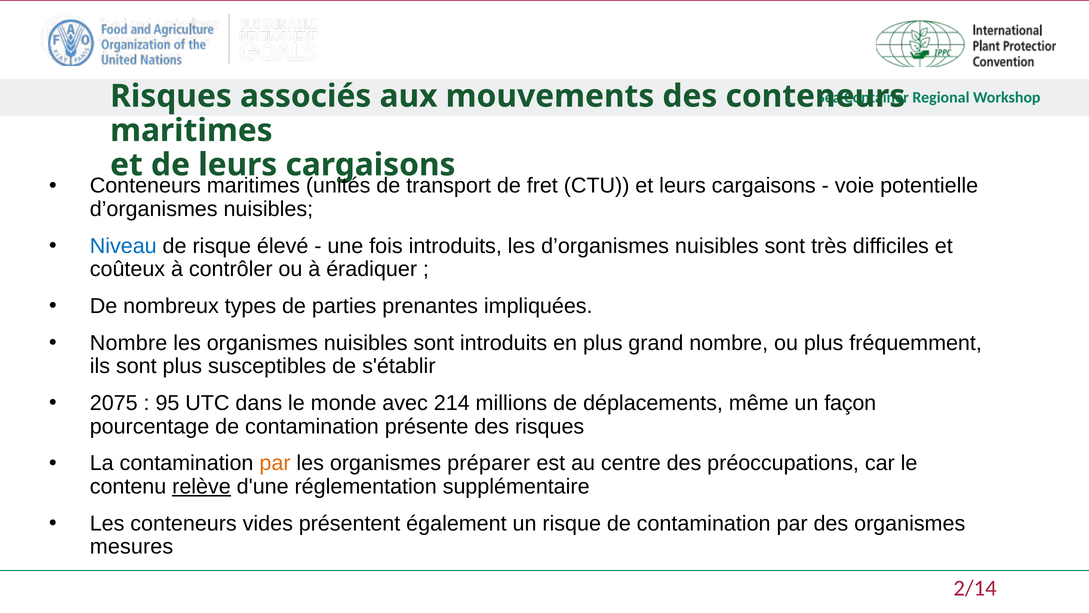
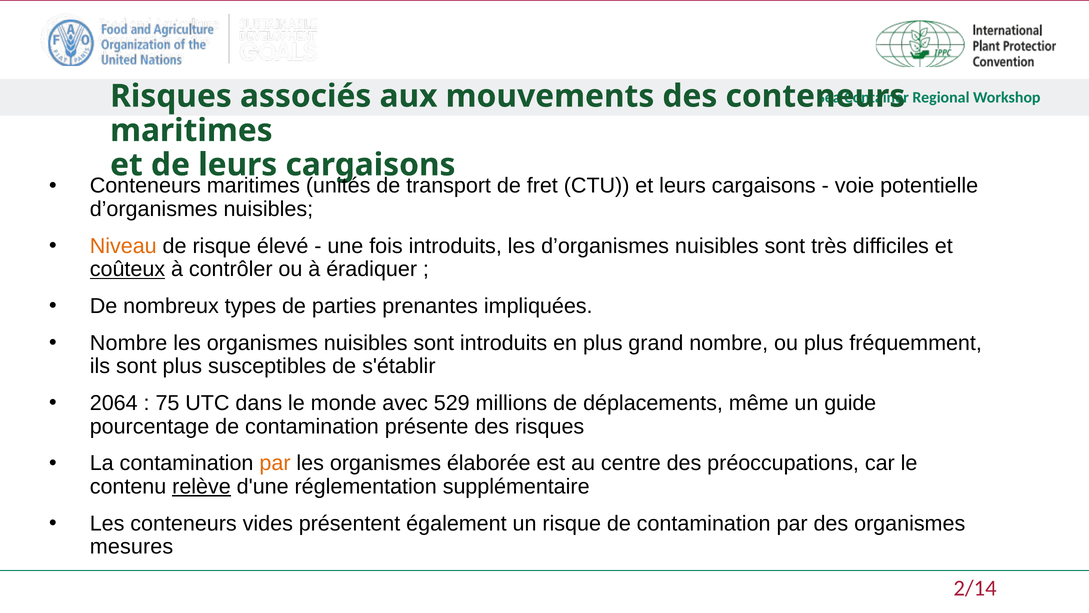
Niveau colour: blue -> orange (123, 246)
coûteux underline: none -> present (127, 269)
2075: 2075 -> 2064 (114, 403)
95: 95 -> 75 (167, 403)
214: 214 -> 529 (452, 403)
façon: façon -> guide (850, 403)
préparer: préparer -> élaborée (489, 463)
